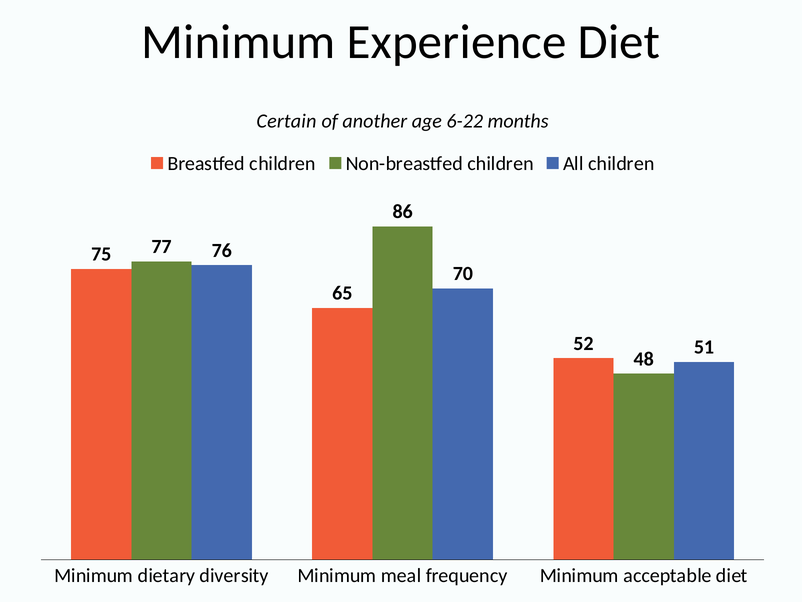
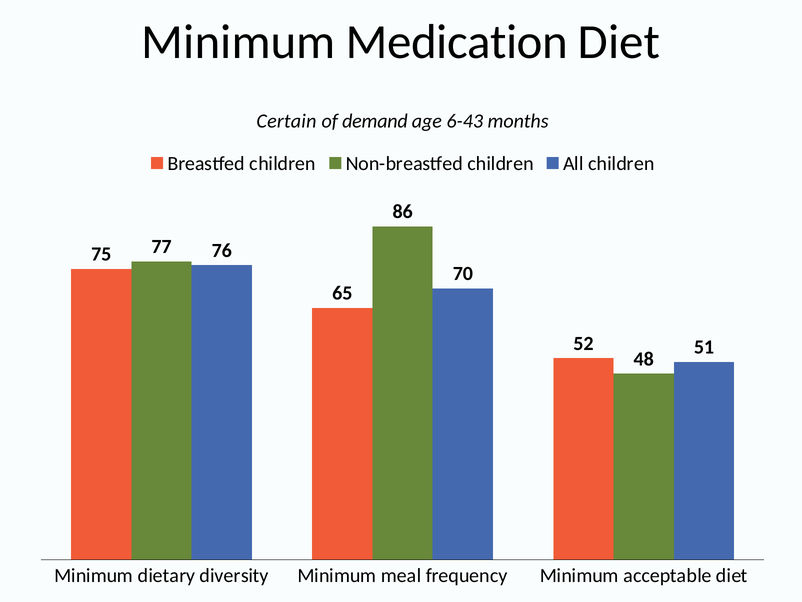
Experience: Experience -> Medication (457, 42)
another: another -> demand (375, 121)
6-22: 6-22 -> 6-43 (465, 121)
